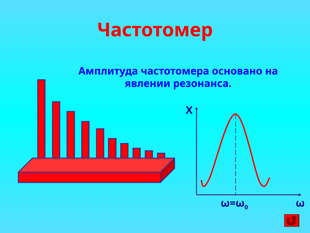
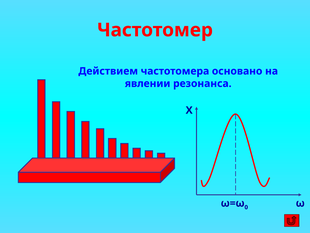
Амплитуда: Амплитуда -> Действием (108, 71)
